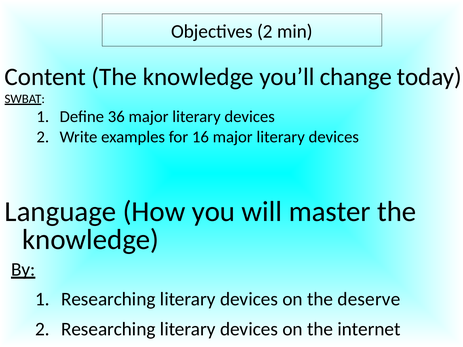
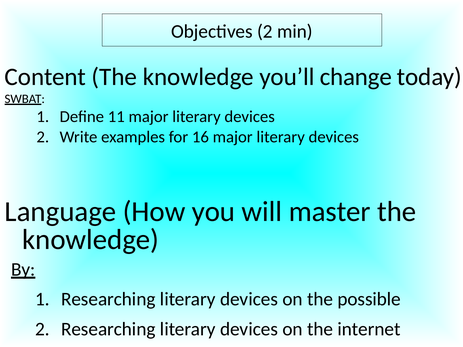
36: 36 -> 11 (116, 117)
deserve: deserve -> possible (369, 299)
